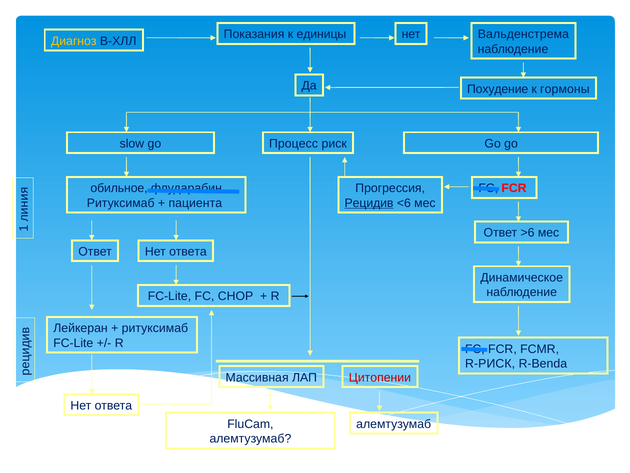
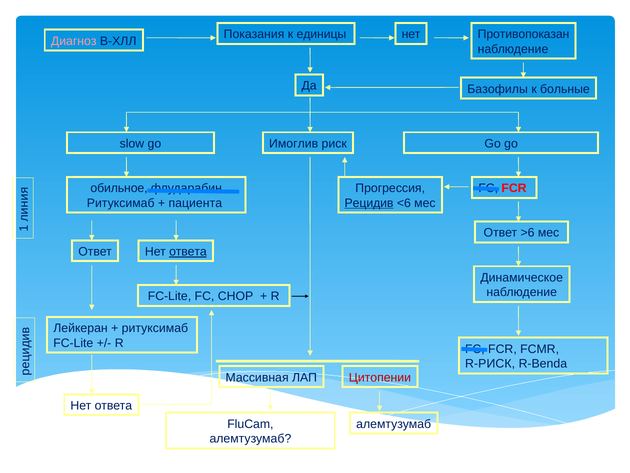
Вальденстрема: Вальденстрема -> Противопоказан (524, 34)
Диагноз colour: yellow -> pink (74, 41)
Похудение: Похудение -> Базофилы (498, 89)
гормоны: гормоны -> больные (565, 89)
Процесс: Процесс -> Имоглив (294, 143)
ответа underline: none -> present (188, 251)
